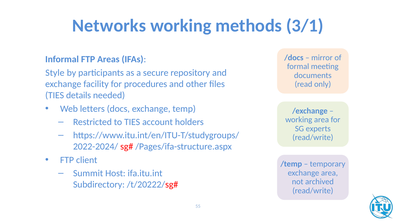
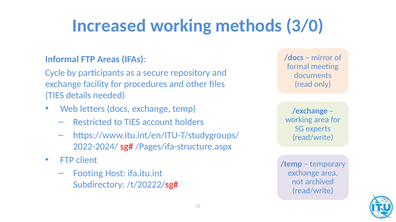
Networks: Networks -> Increased (109, 26)
3/1: 3/1 -> 3/0 (305, 26)
Style: Style -> Cycle (55, 73)
Summit: Summit -> Footing (88, 174)
